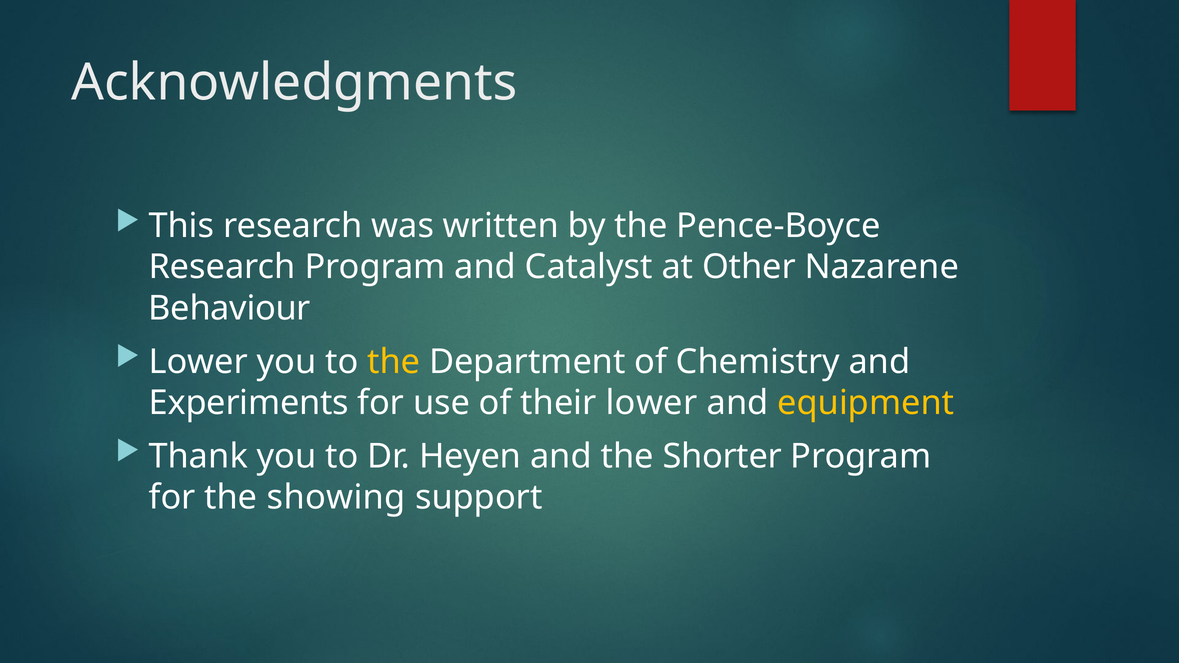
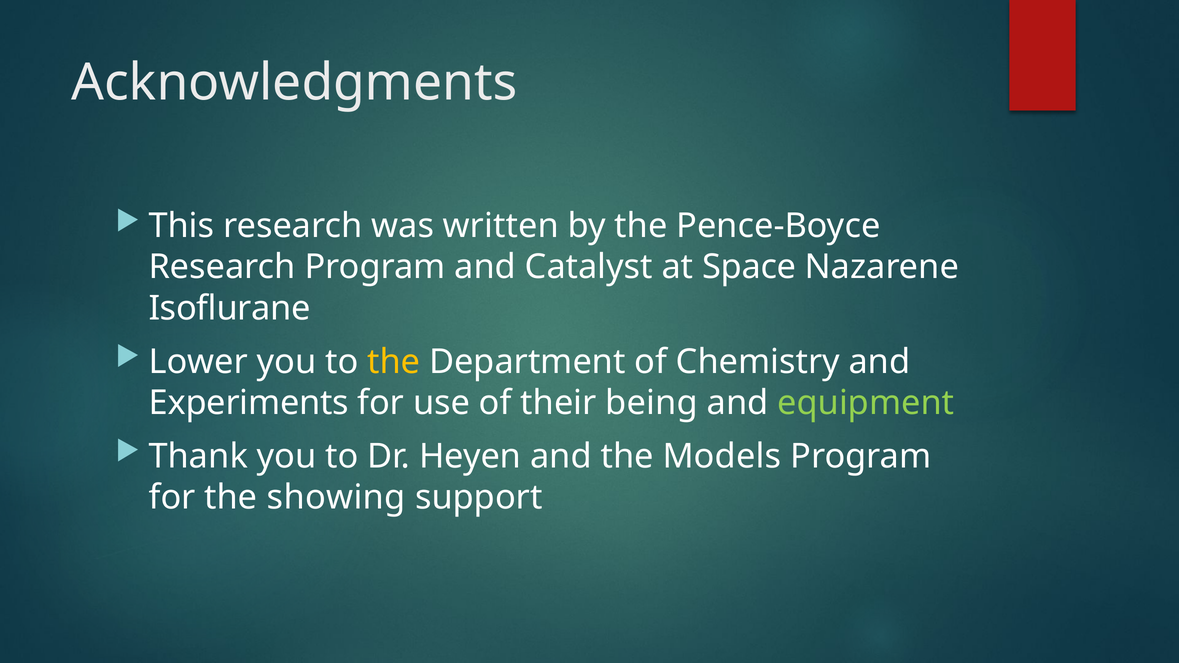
Other: Other -> Space (749, 267)
Behaviour: Behaviour -> Isoflurane (230, 308)
their lower: lower -> being (652, 403)
equipment colour: yellow -> light green (866, 403)
Shorter: Shorter -> Models (722, 456)
